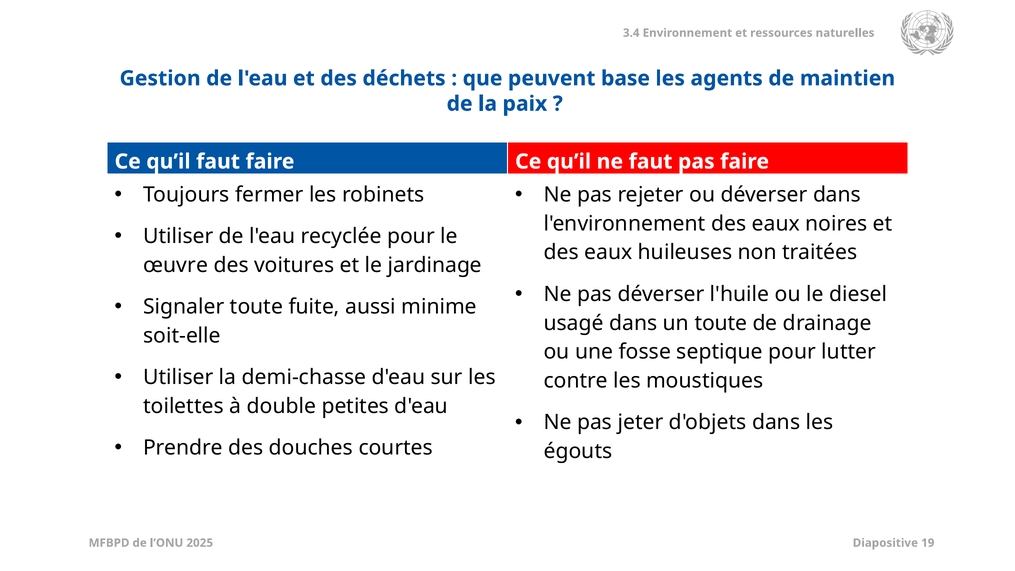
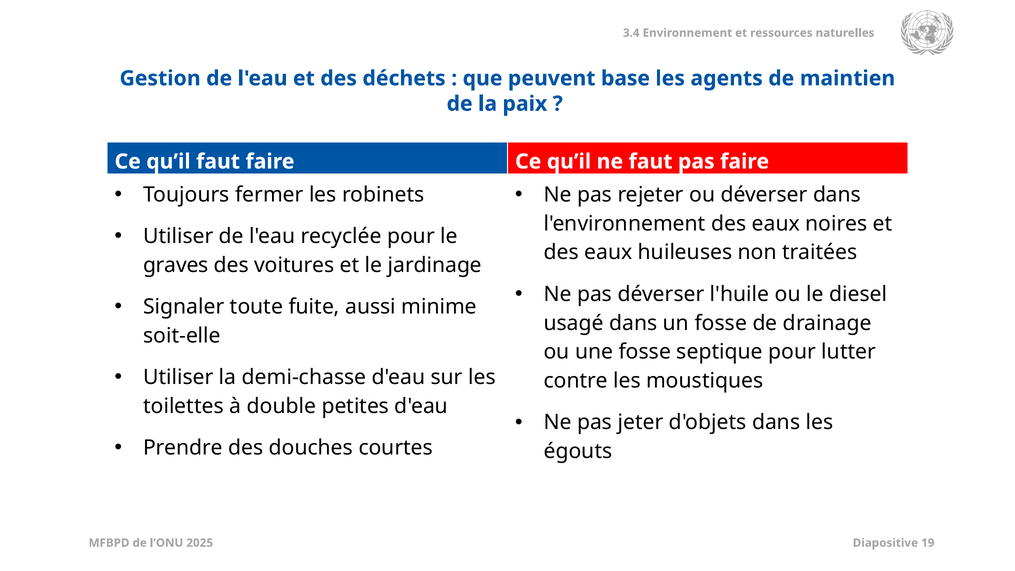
œuvre: œuvre -> graves (176, 265)
un toute: toute -> fosse (721, 323)
